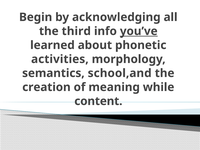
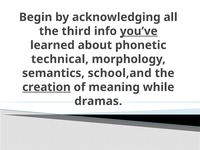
activities: activities -> technical (60, 59)
creation underline: none -> present (46, 87)
content: content -> dramas (98, 101)
